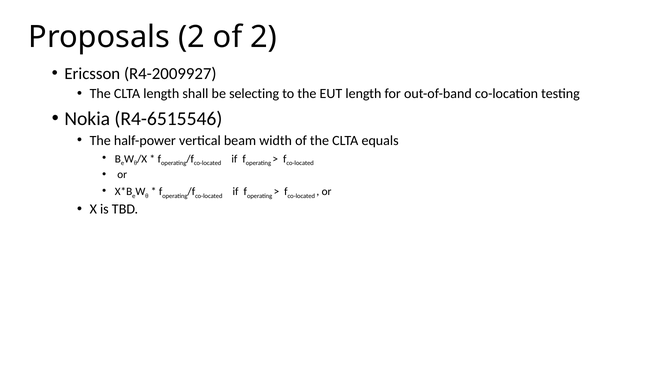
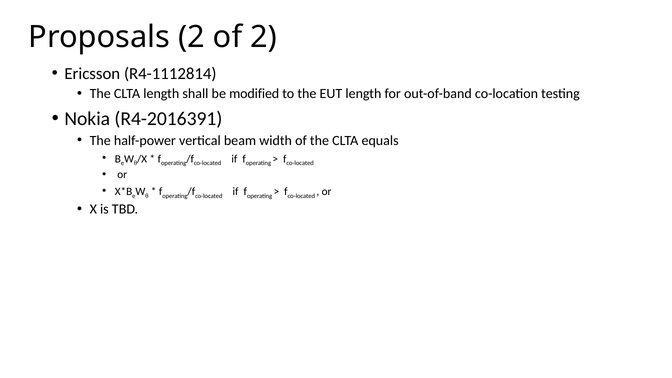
R4-2009927: R4-2009927 -> R4-1112814 (170, 73)
selecting: selecting -> modified (254, 94)
R4-6515546: R4-6515546 -> R4-2016391 (168, 119)
